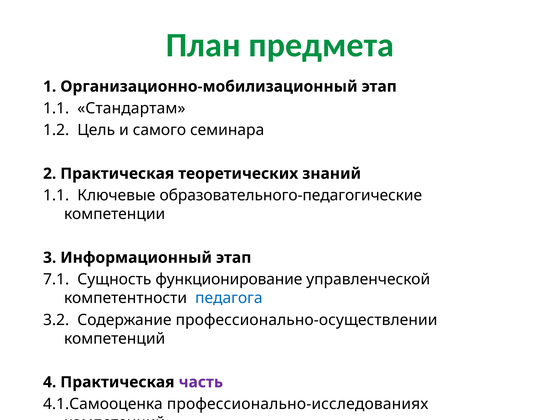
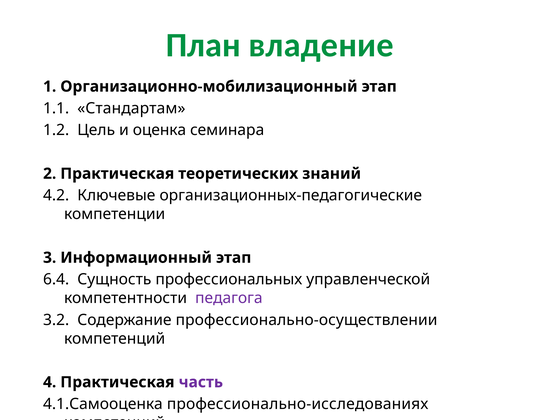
предмета: предмета -> владение (321, 45)
самого: самого -> оценка (159, 130)
1.1: 1.1 -> 4.2 (56, 195)
образовательного-педагогические: образовательного-педагогические -> организационных-педагогические (291, 195)
7.1: 7.1 -> 6.4 (56, 279)
функционирование: функционирование -> профессиональных (229, 279)
педагога colour: blue -> purple (229, 298)
